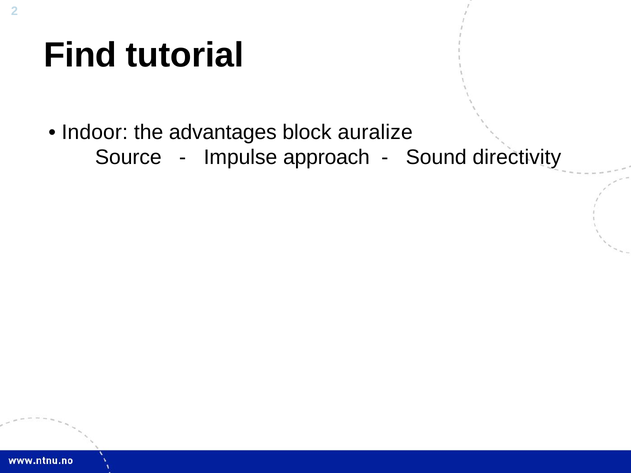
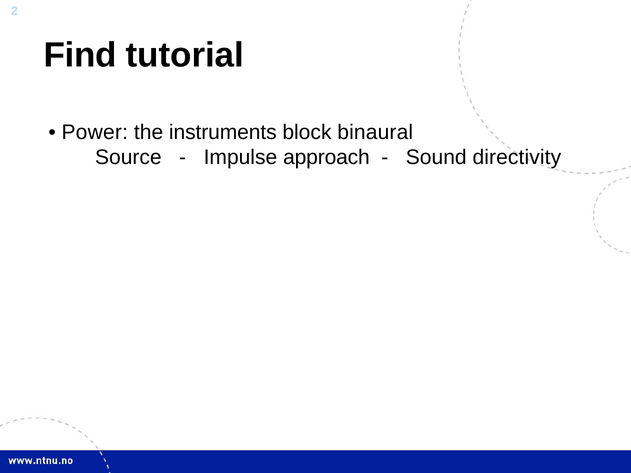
Indoor: Indoor -> Power (95, 132)
advantages: advantages -> instruments (223, 132)
auralize: auralize -> binaural (375, 132)
